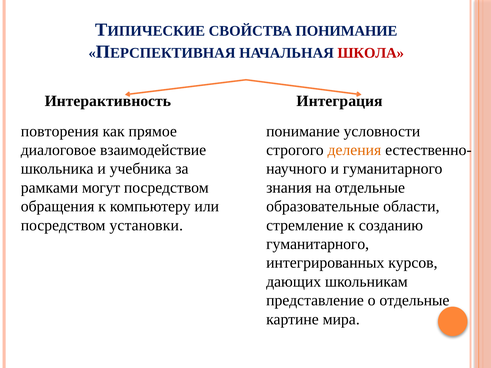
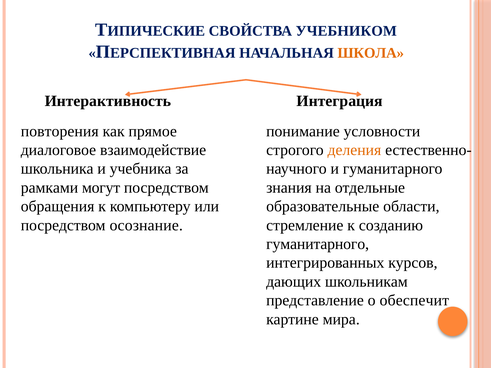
СВОЙСТВА ПОНИМАНИЕ: ПОНИМАНИЕ -> УЧЕБНИКОМ (346, 31)
ШКОЛА colour: red -> orange (371, 53)
установки: установки -> осознание (146, 225)
о отдельные: отдельные -> обеспечит (414, 301)
